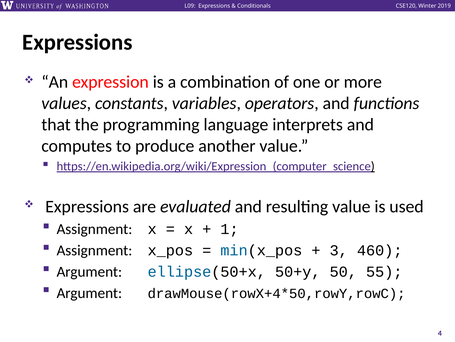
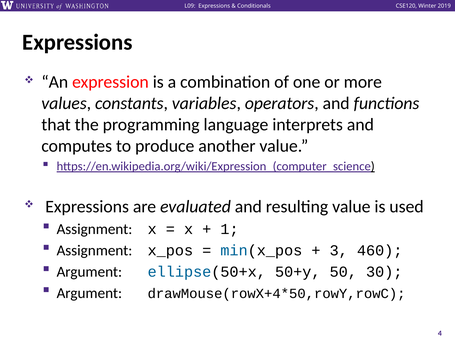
55: 55 -> 30 (384, 271)
